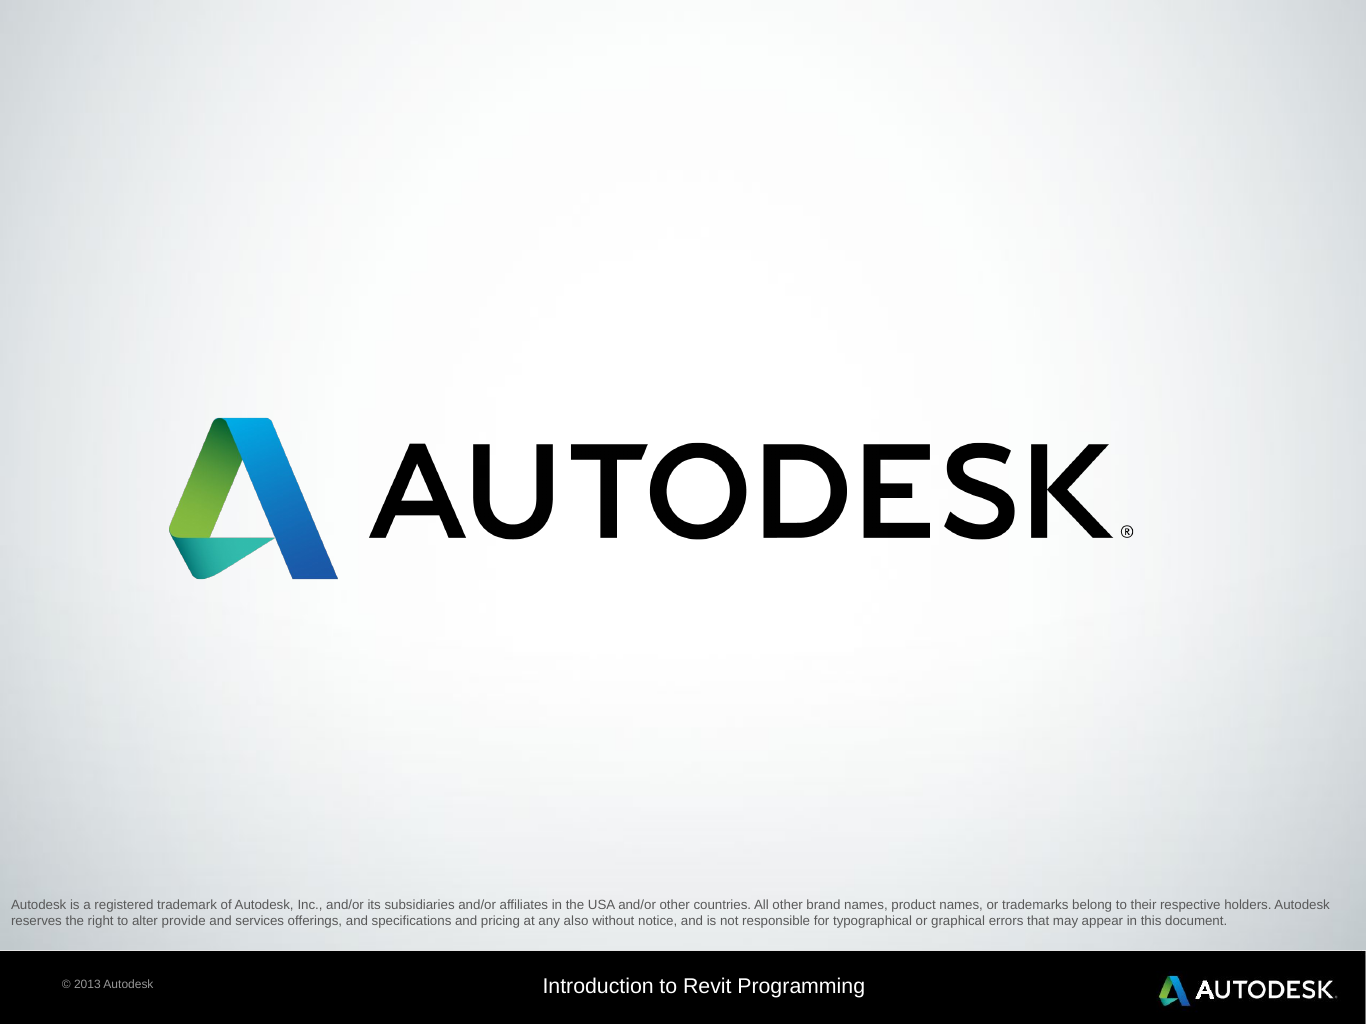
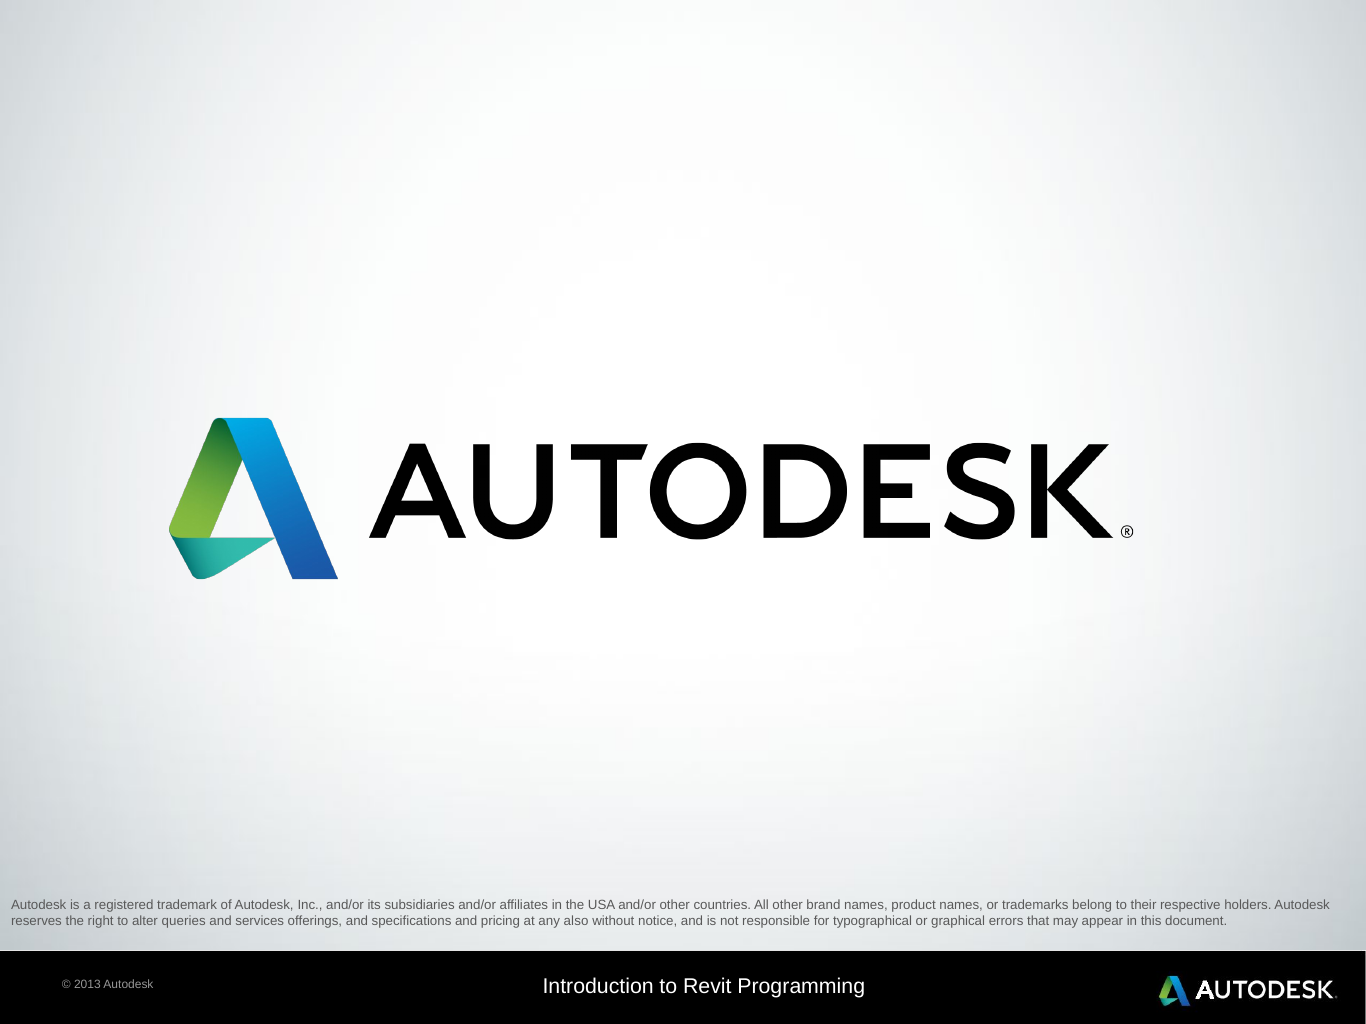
provide: provide -> queries (184, 921)
